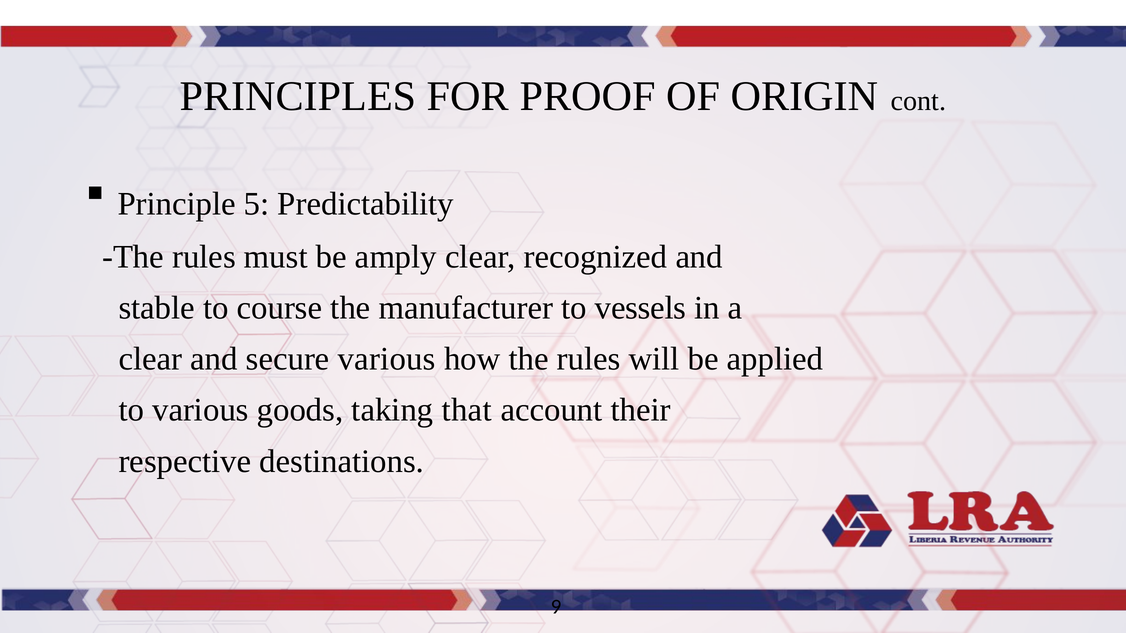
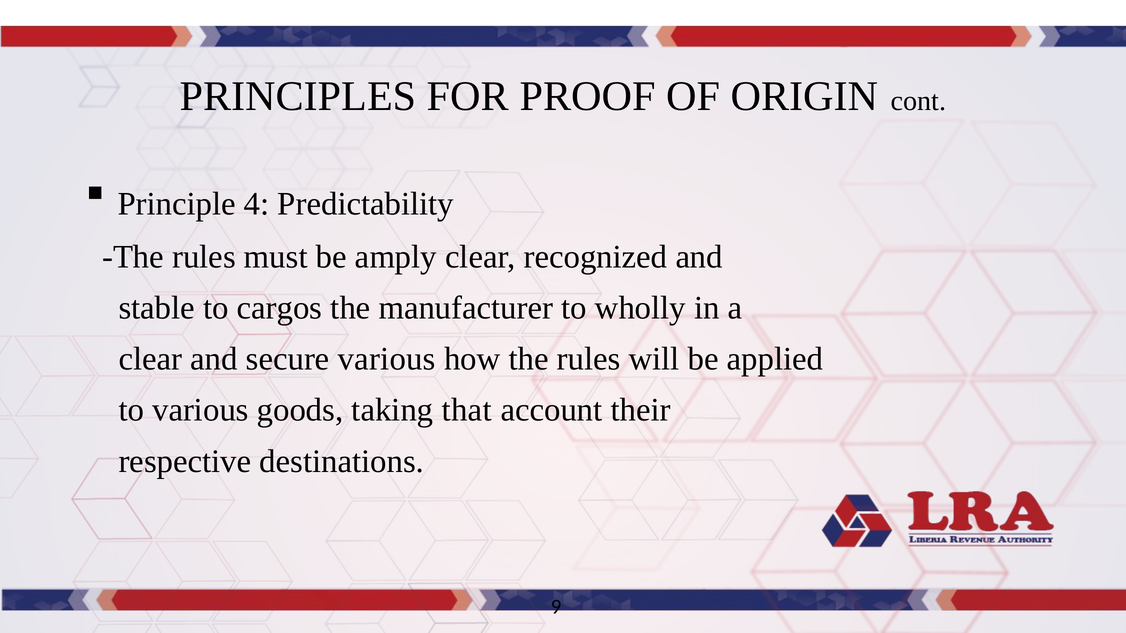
5: 5 -> 4 (257, 204)
course: course -> cargos (280, 308)
vessels: vessels -> wholly (640, 308)
